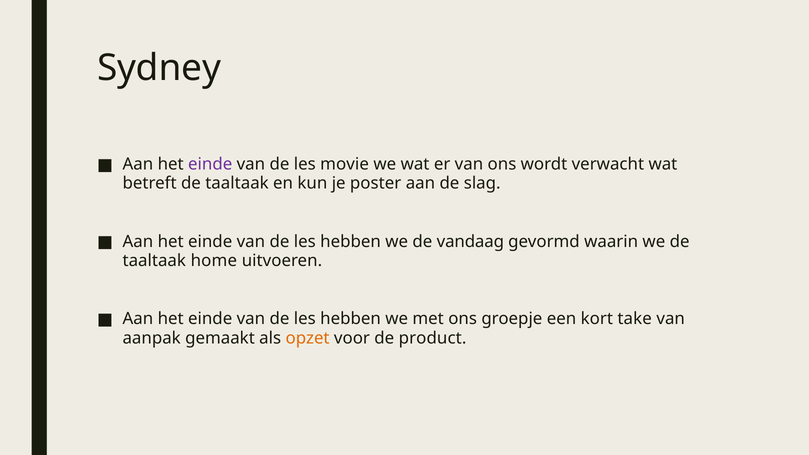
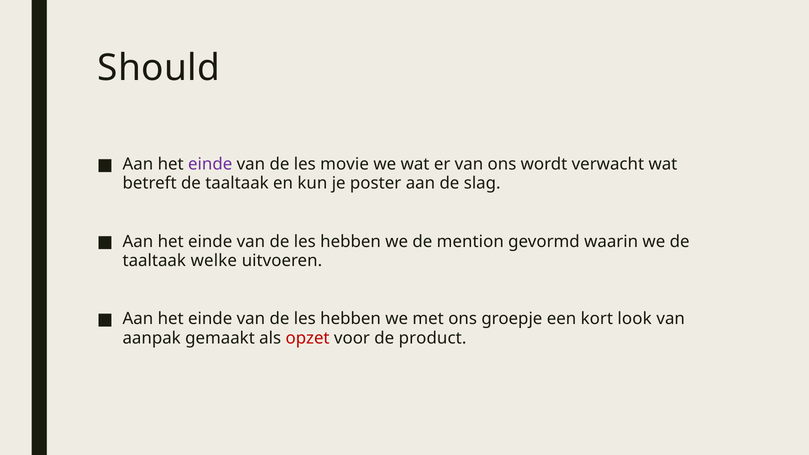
Sydney: Sydney -> Should (159, 68)
vandaag: vandaag -> mention (470, 242)
home: home -> welke (214, 261)
take: take -> look (635, 319)
opzet colour: orange -> red (308, 338)
